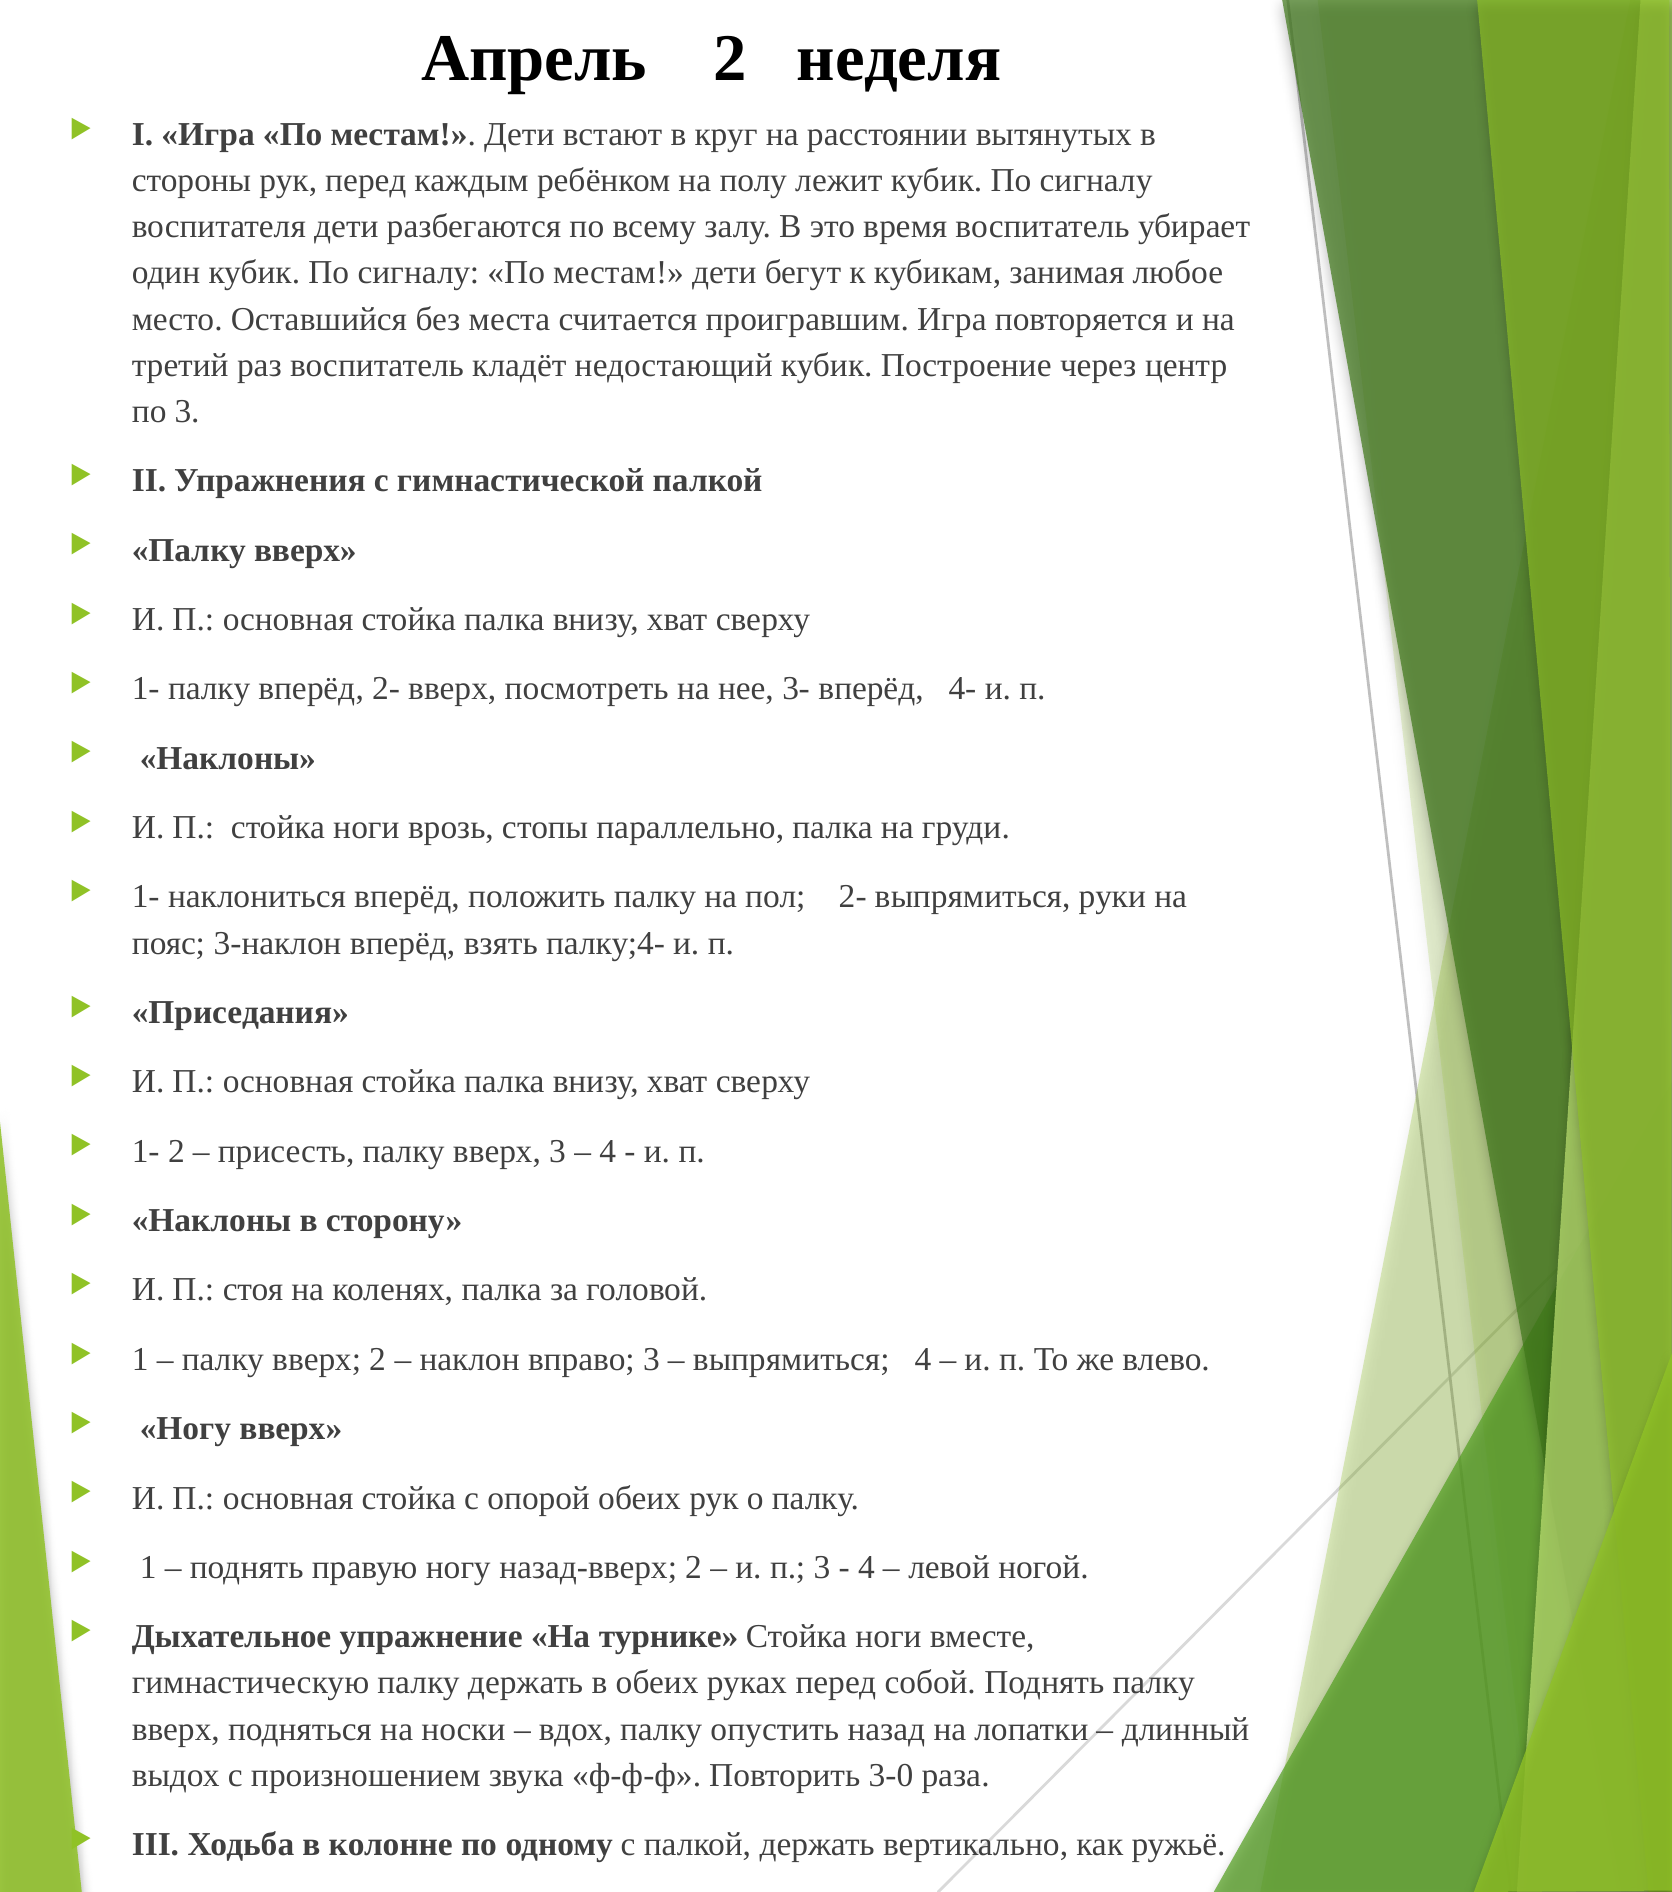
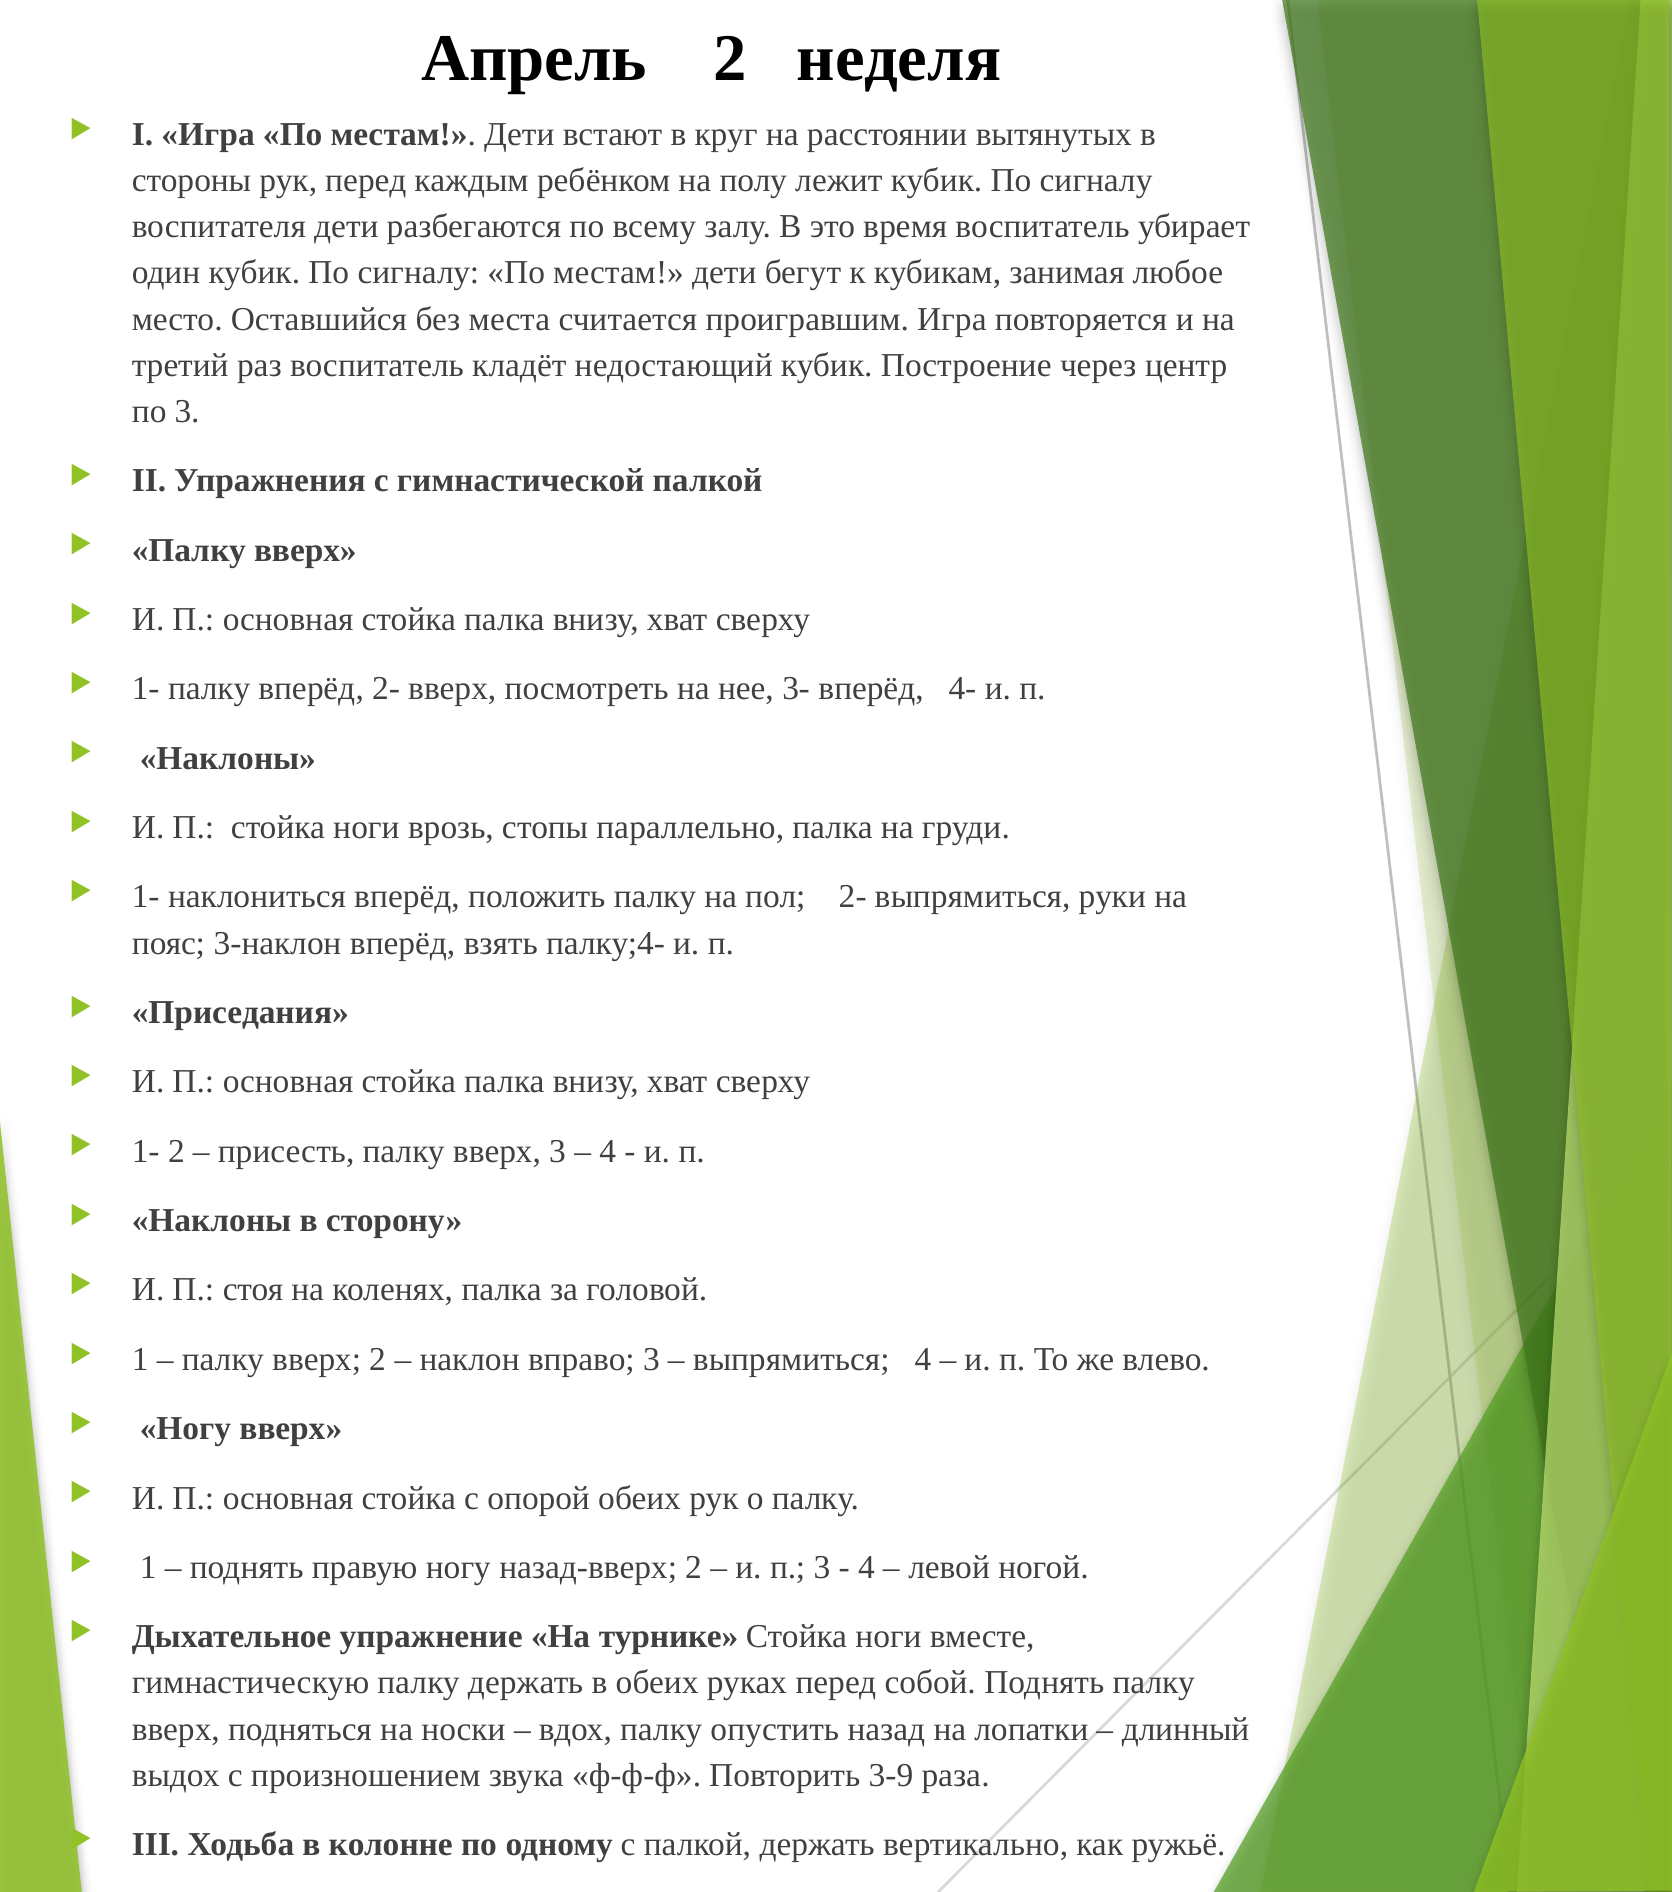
3-0: 3-0 -> 3-9 (891, 1776)
